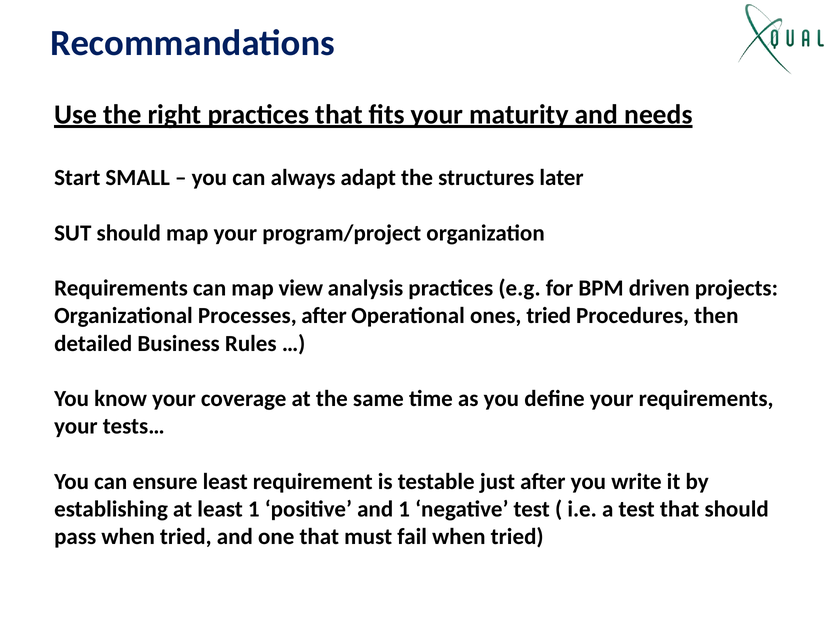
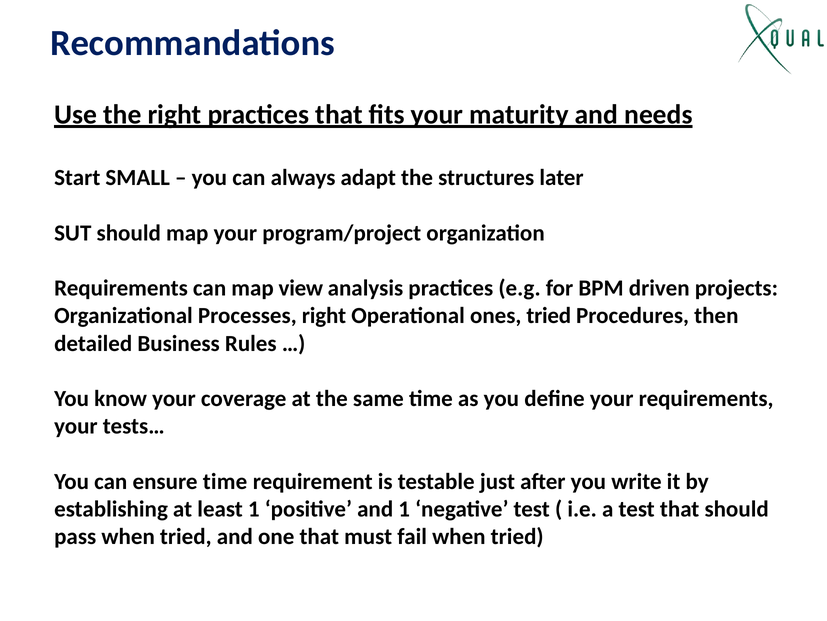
Processes after: after -> right (324, 315)
ensure least: least -> time (225, 481)
